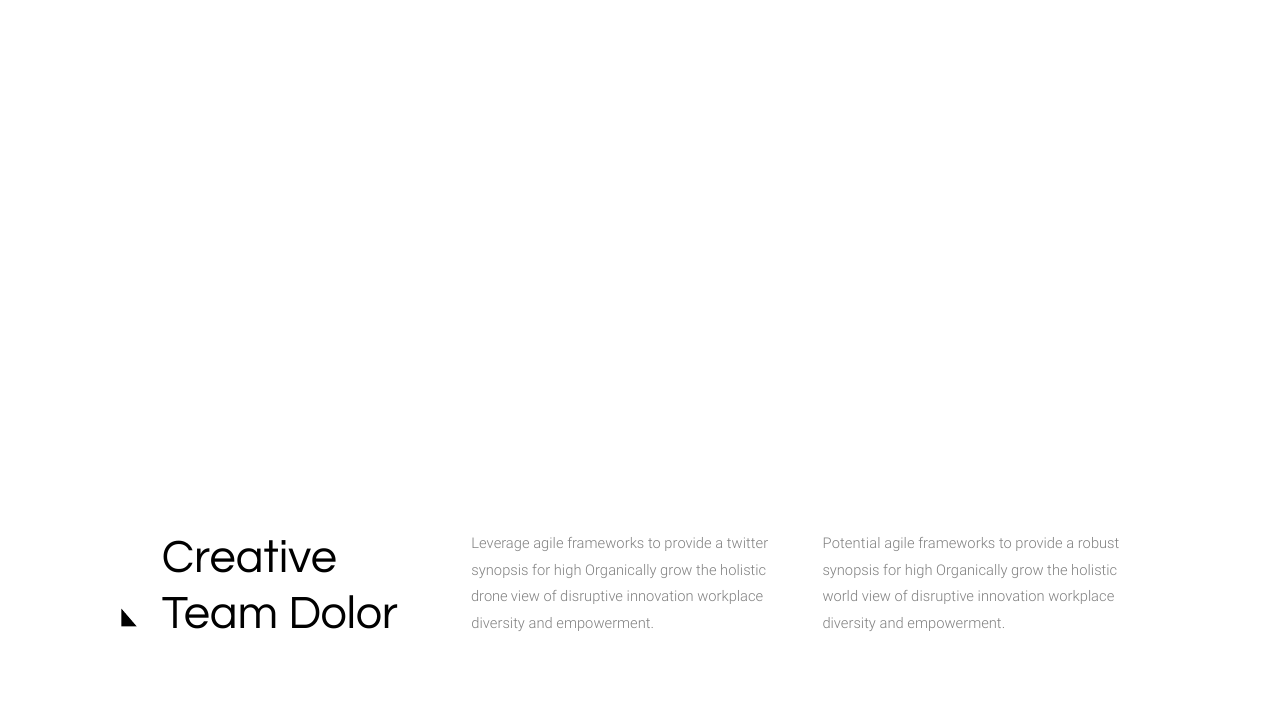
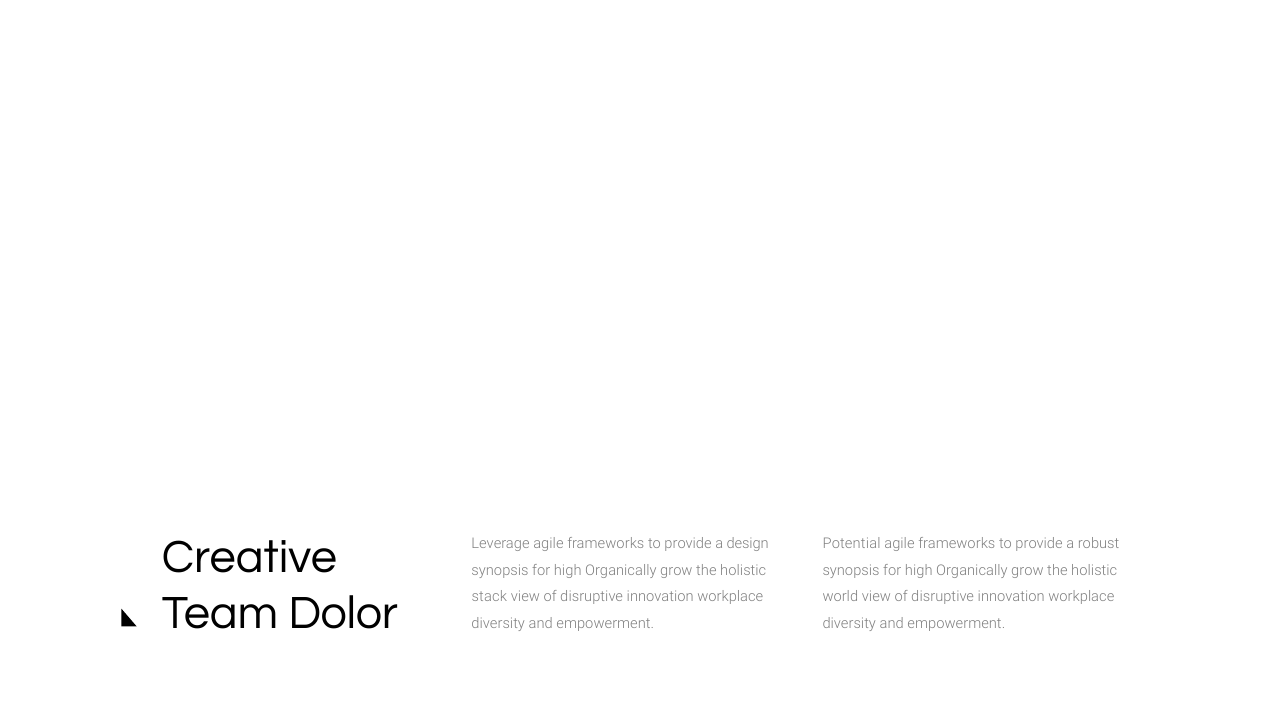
twitter: twitter -> design (748, 544)
drone: drone -> stack (489, 597)
